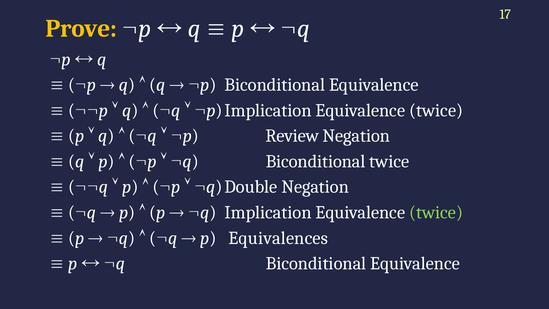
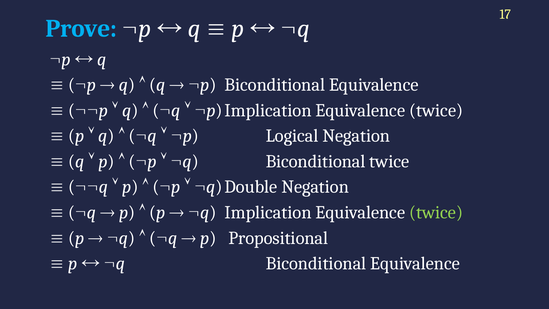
Prove colour: yellow -> light blue (81, 28)
Review: Review -> Logical (292, 136)
Equivalences: Equivalences -> Propositional (278, 238)
